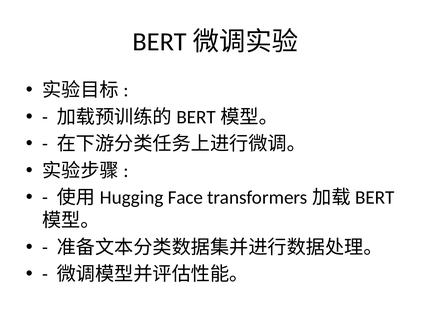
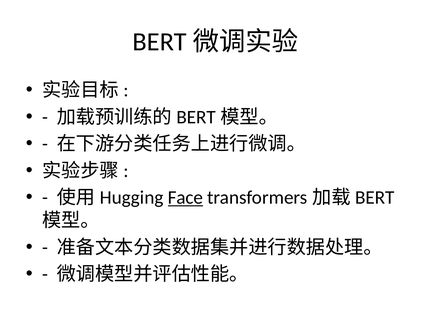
Face underline: none -> present (185, 198)
